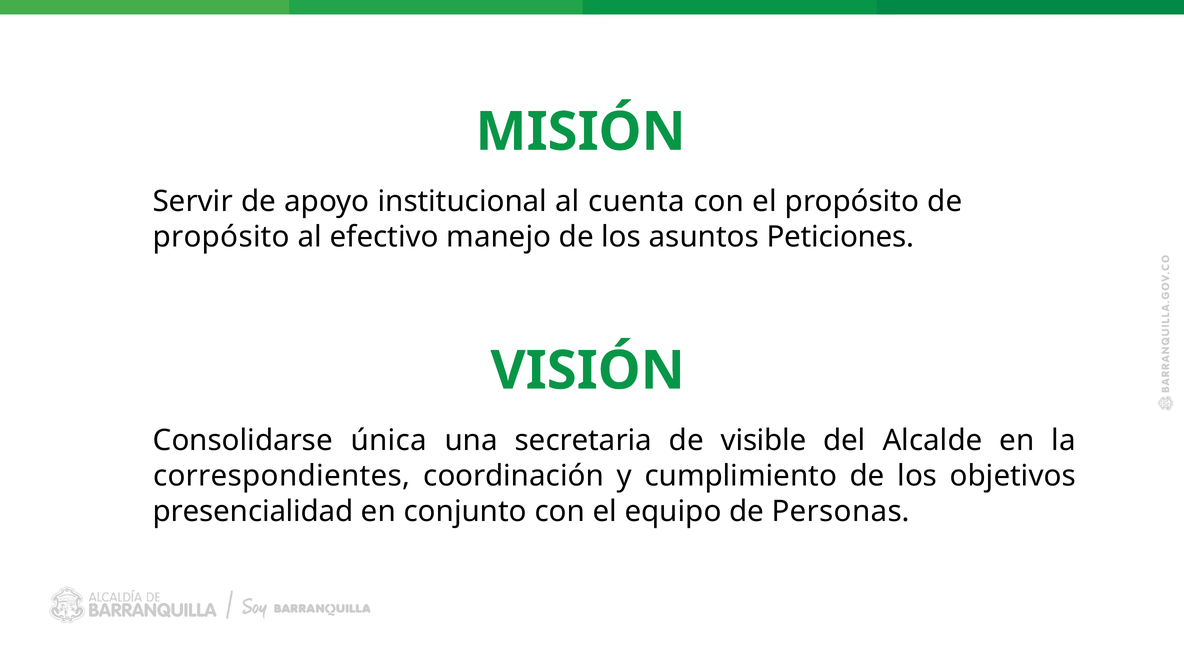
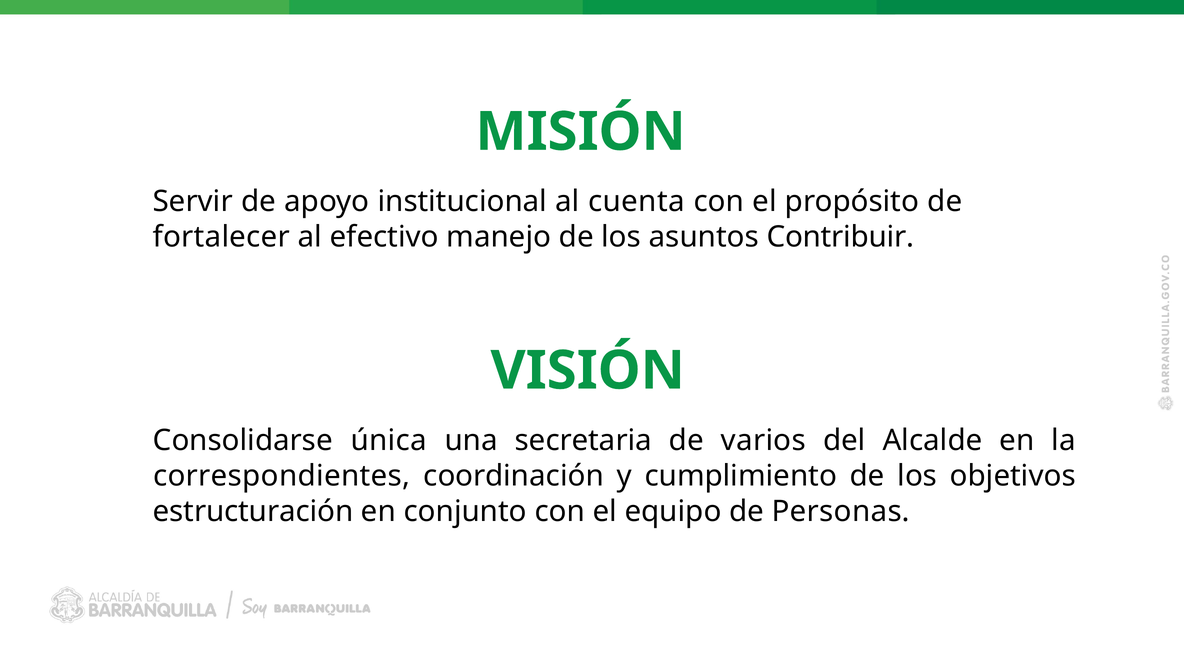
propósito: propósito -> fortalecer (221, 237)
Peticiones: Peticiones -> Contribuir (840, 237)
visible: visible -> varios (763, 441)
presencialidad: presencialidad -> estructuración (253, 512)
